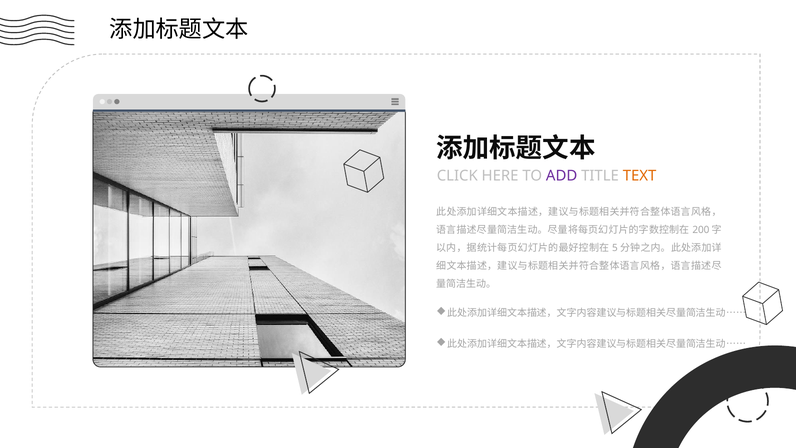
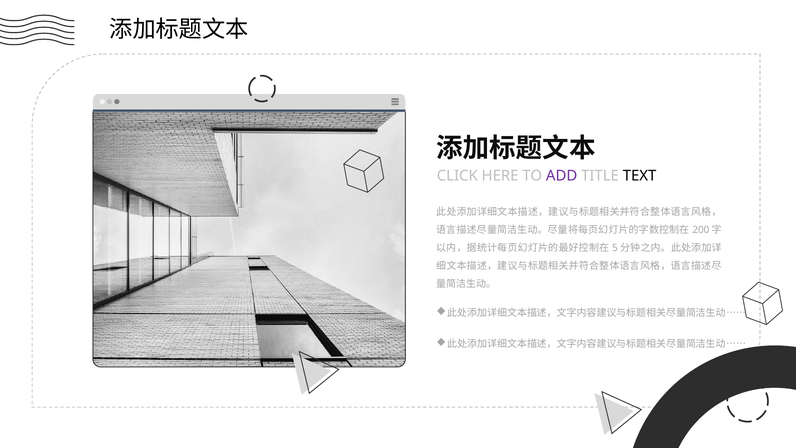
TEXT colour: orange -> black (640, 176)
